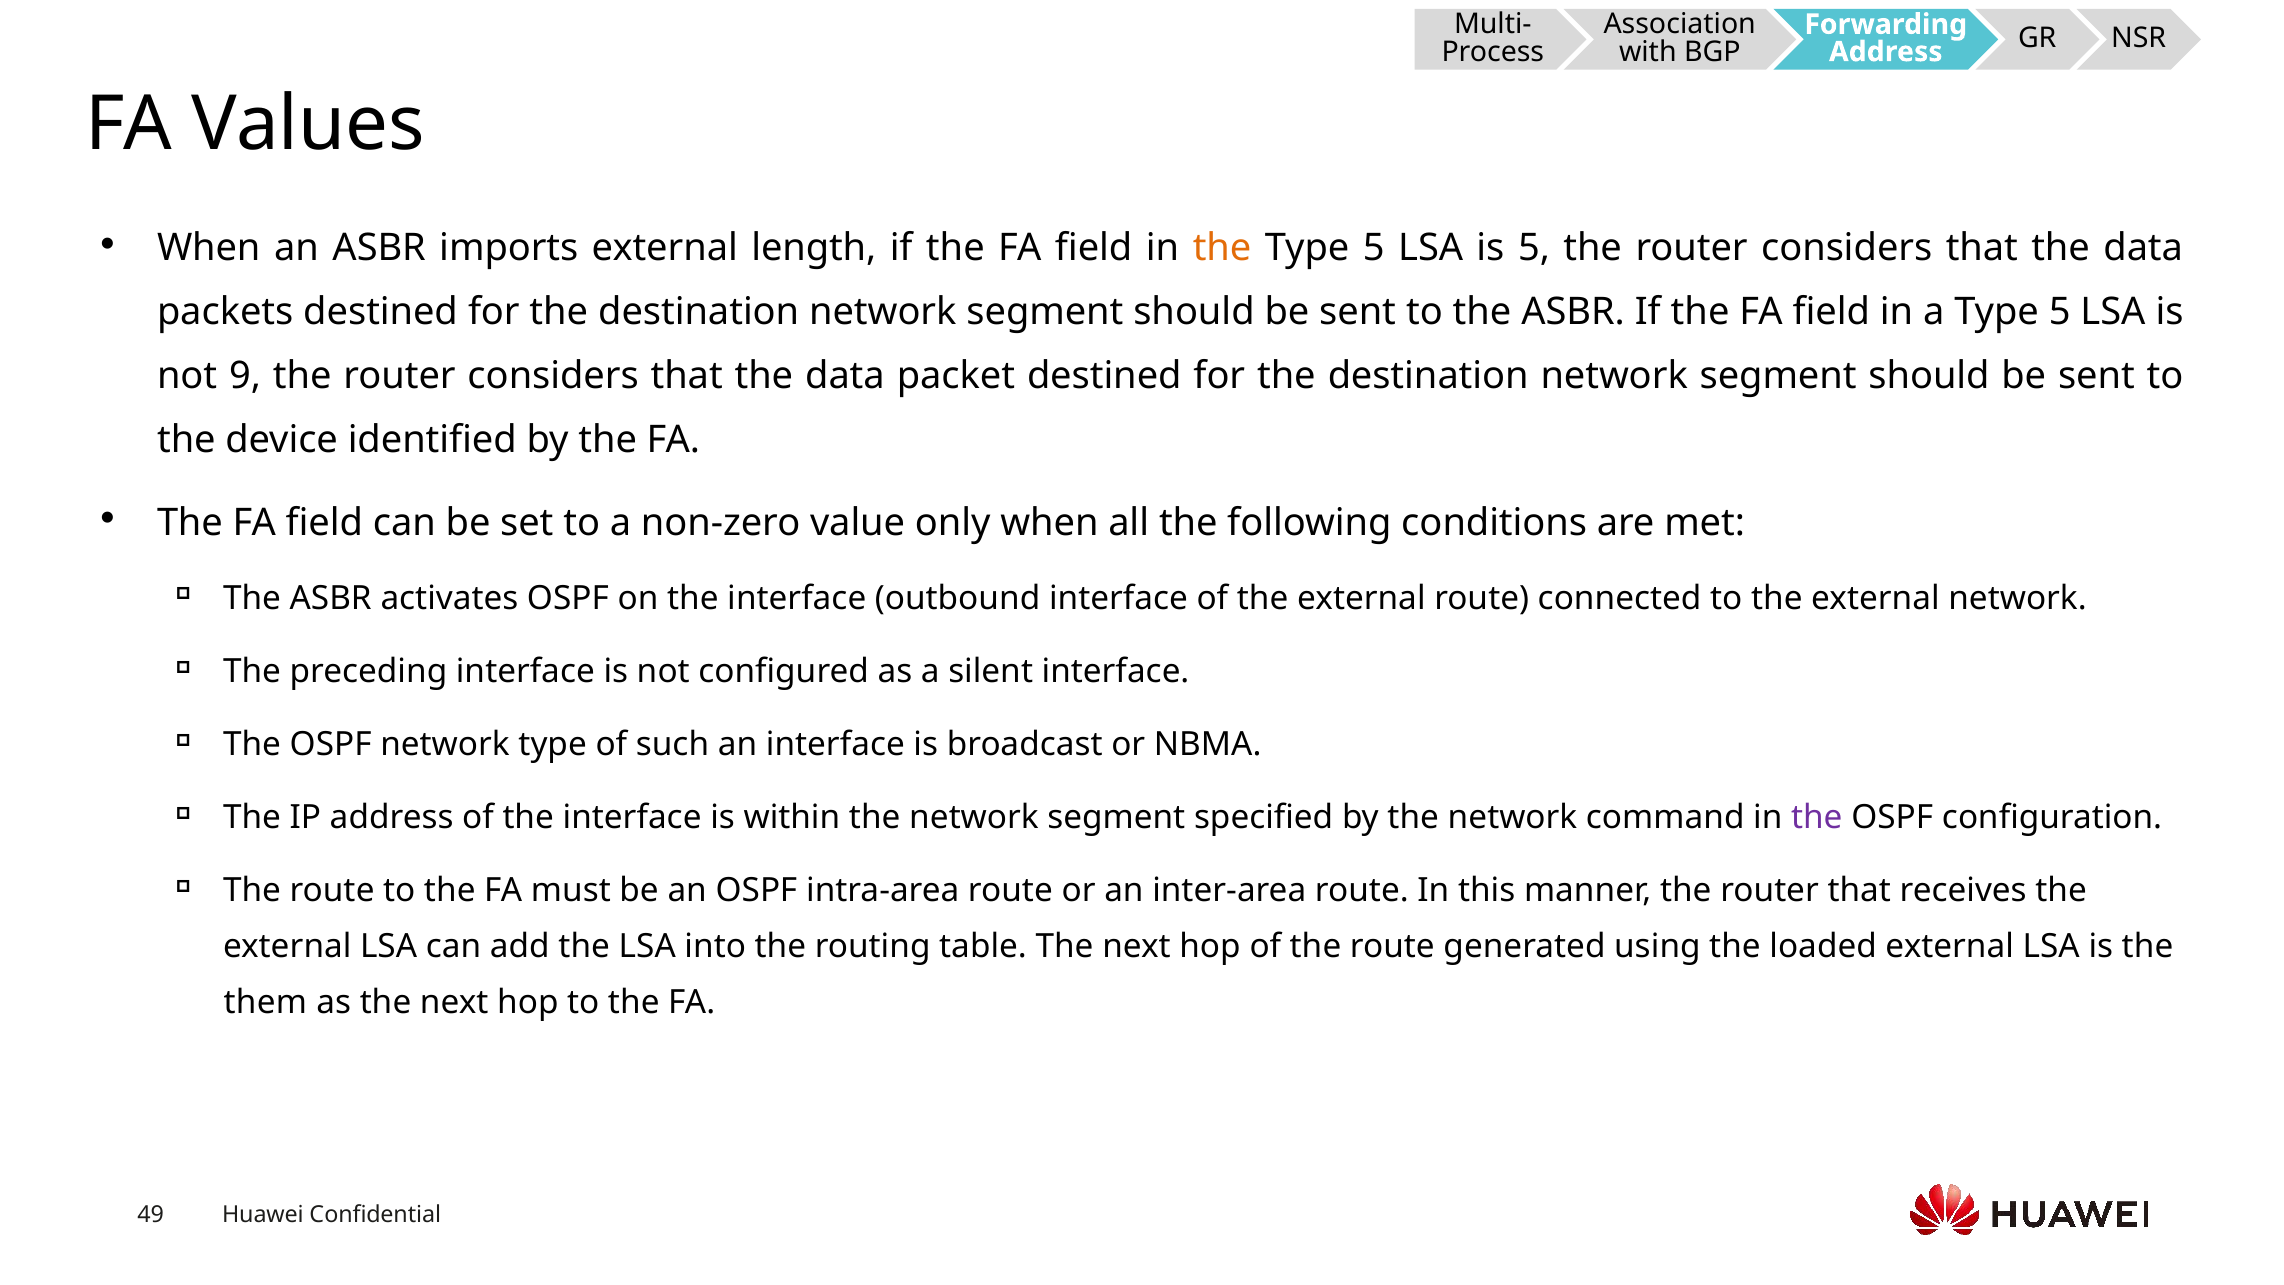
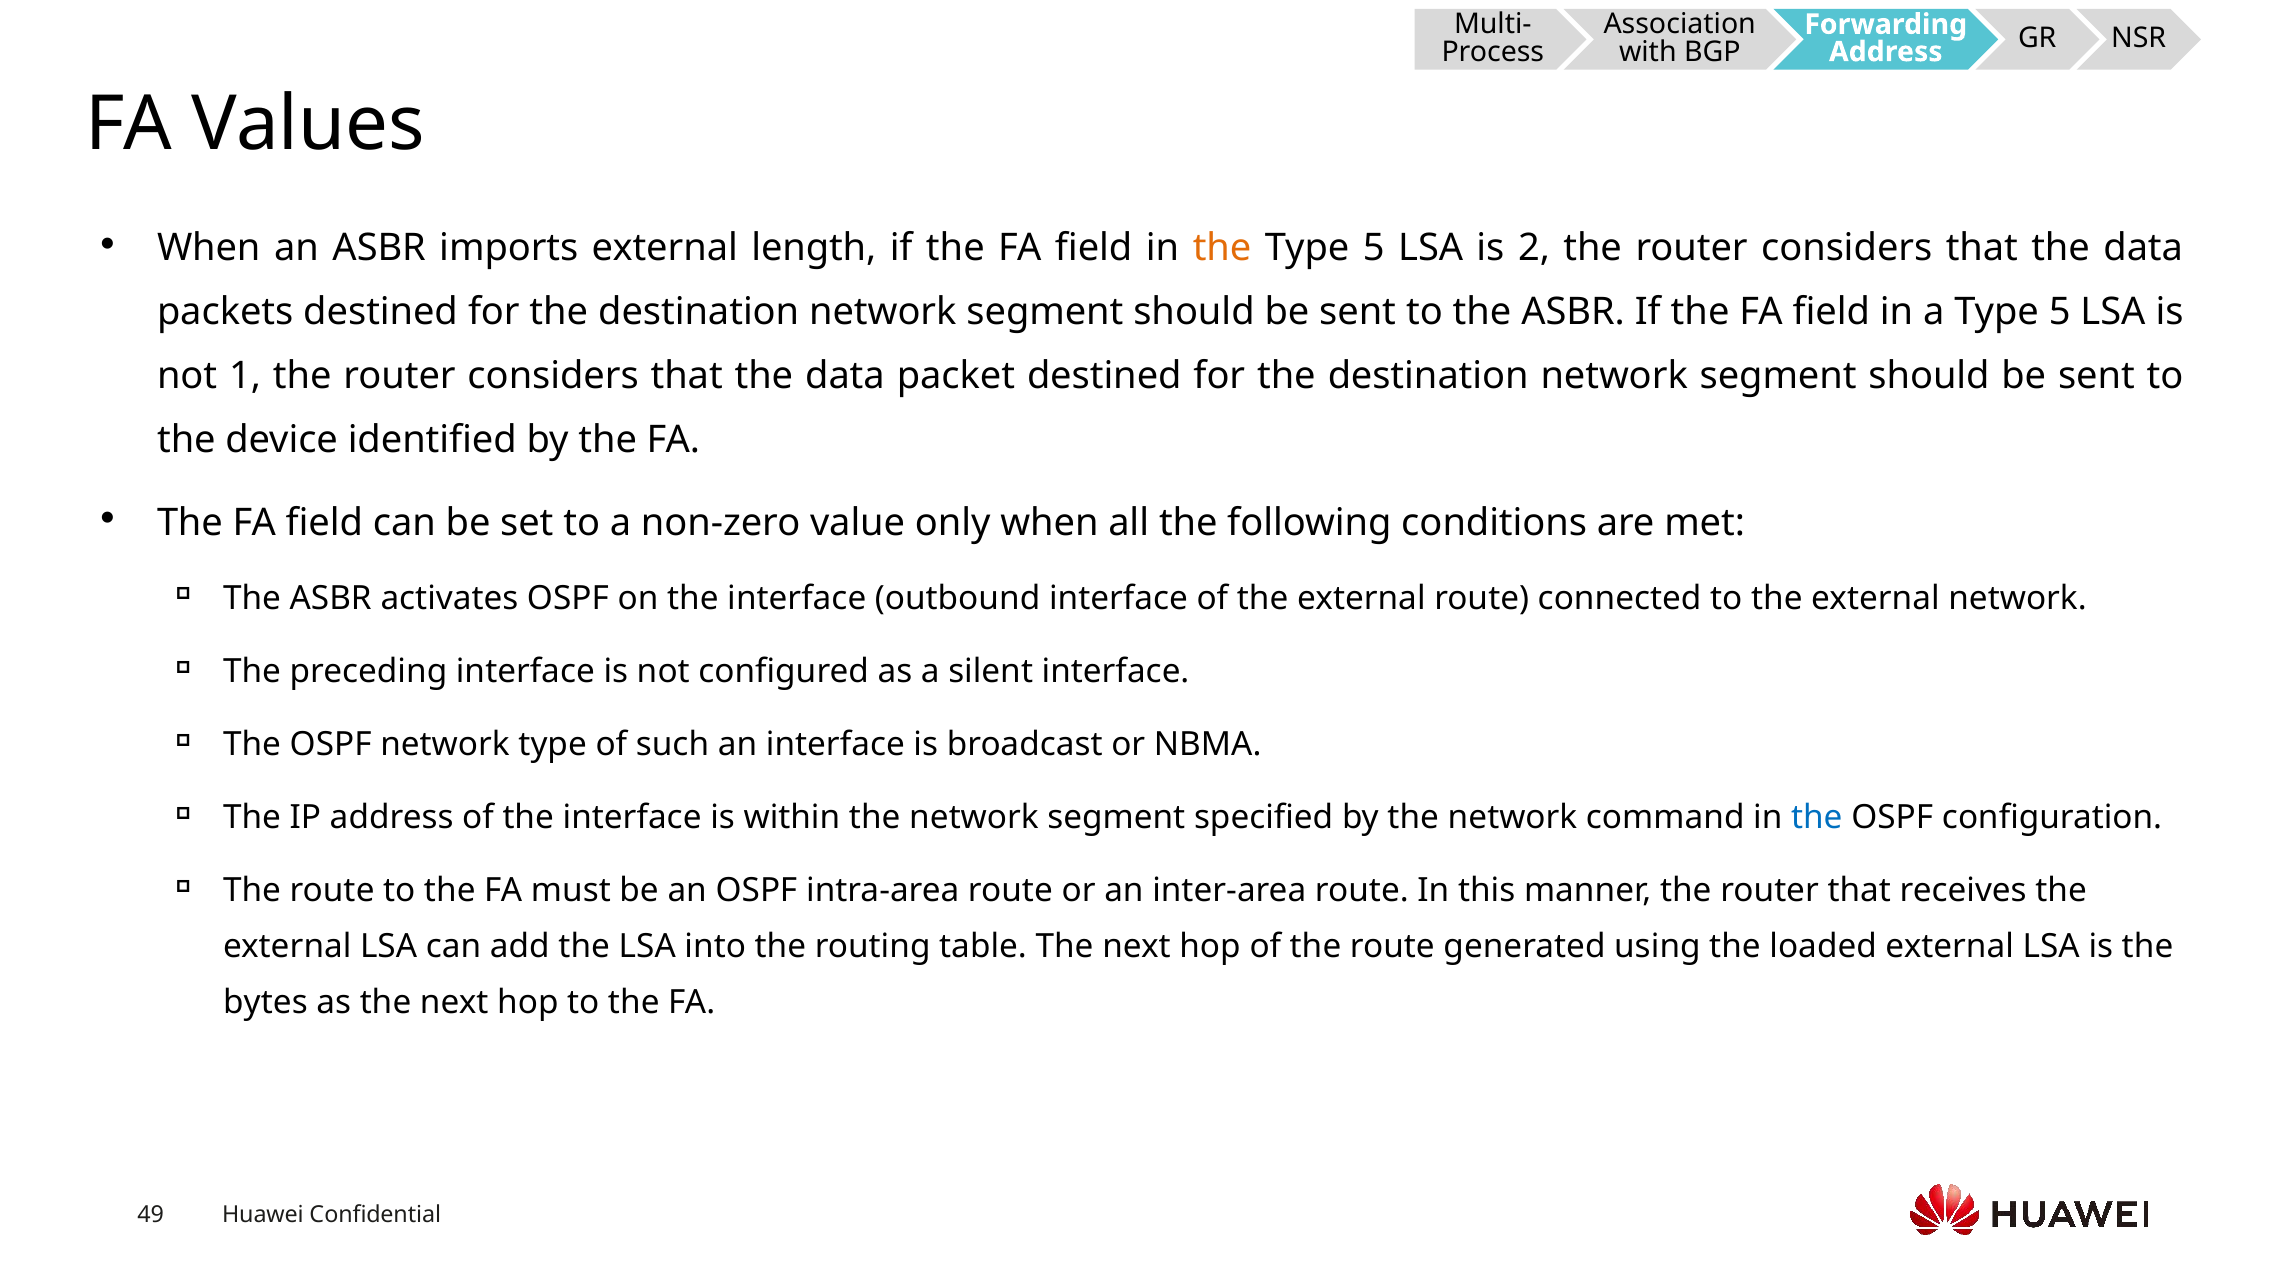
is 5: 5 -> 2 (1534, 248)
9: 9 -> 1 (245, 376)
the colour: purple -> blue (1817, 818)
them: them -> bytes (265, 1003)
